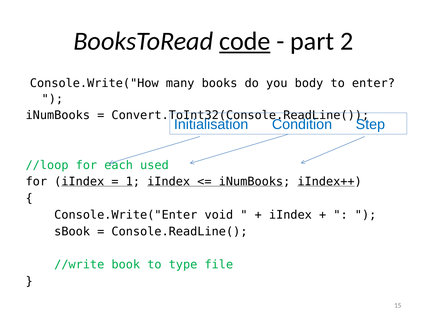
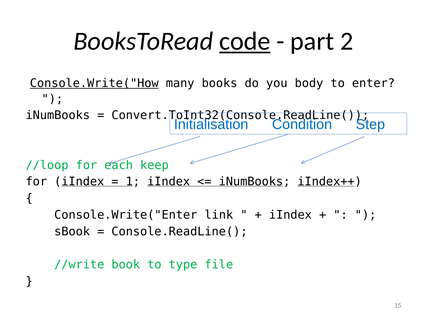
Console.Write("How underline: none -> present (94, 83)
used: used -> keep (154, 165)
void: void -> link (219, 215)
